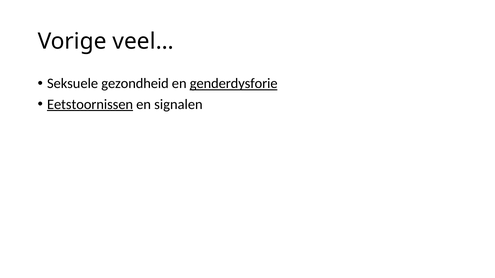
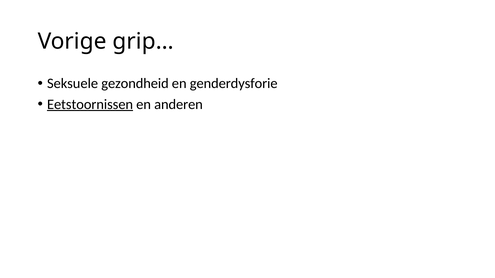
veel…: veel… -> grip… (143, 42)
genderdysforie underline: present -> none (234, 84)
signalen: signalen -> anderen (178, 104)
